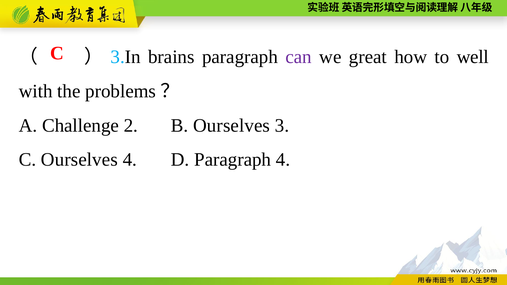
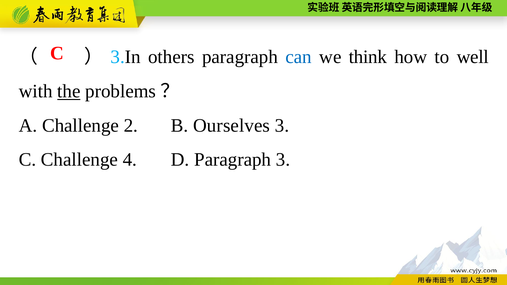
brains: brains -> others (171, 57)
can colour: purple -> blue (299, 57)
great: great -> think (368, 57)
the underline: none -> present (69, 91)
C Ourselves: Ourselves -> Challenge (79, 160)
Paragraph 4: 4 -> 3 (283, 160)
